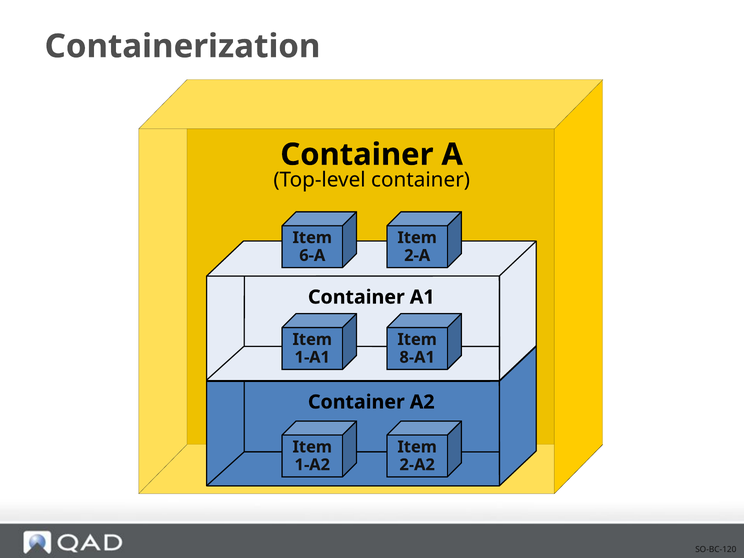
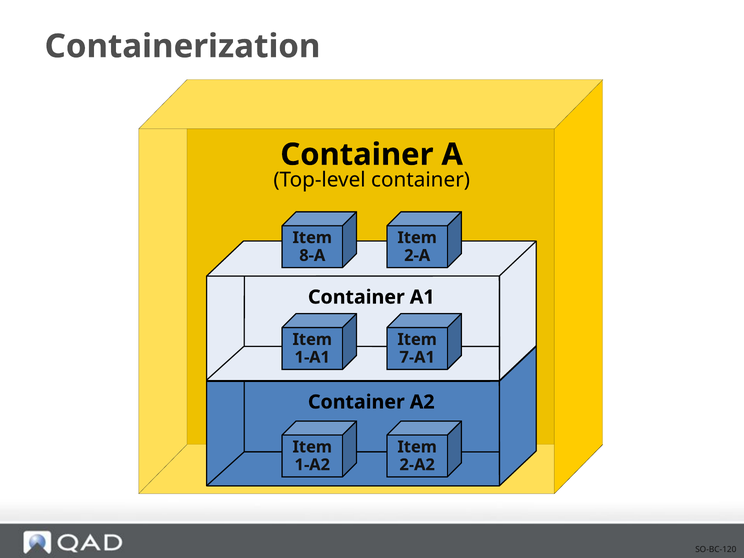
6-A: 6-A -> 8-A (312, 256)
8-A1: 8-A1 -> 7-A1 (417, 357)
